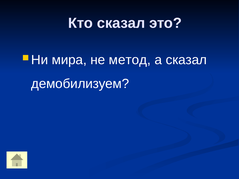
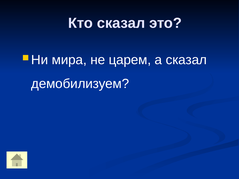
метод: метод -> царем (130, 60)
